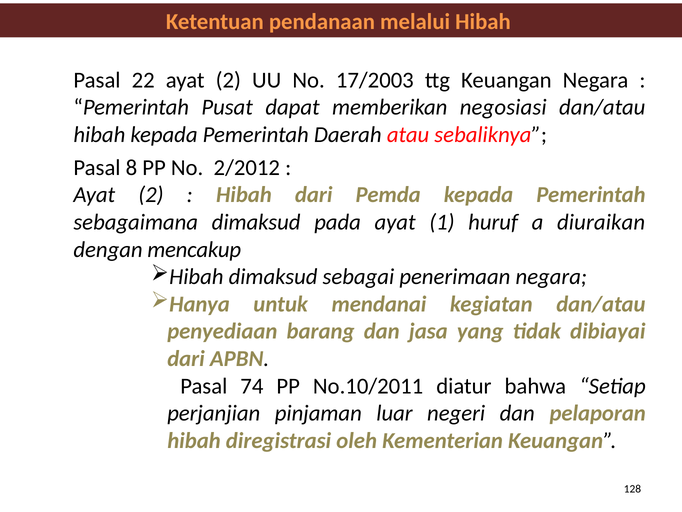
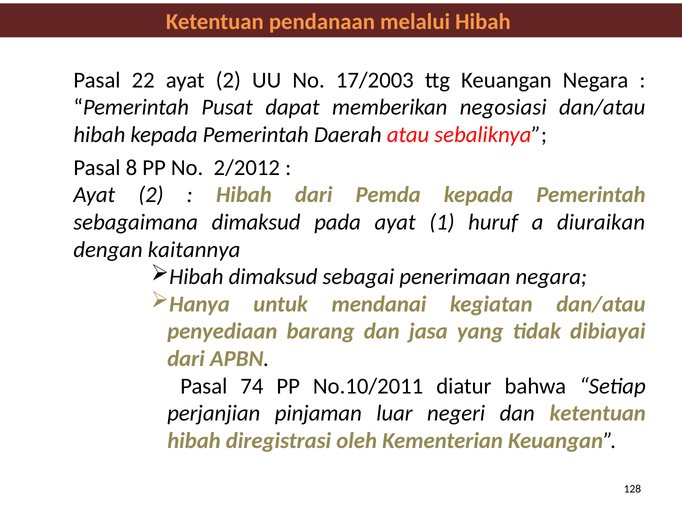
mencakup: mencakup -> kaitannya (194, 249)
dan pelaporan: pelaporan -> ketentuan (598, 413)
